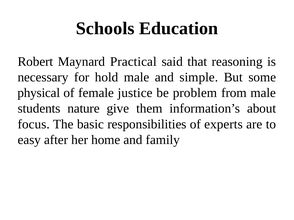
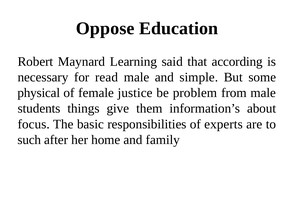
Schools: Schools -> Oppose (105, 28)
Practical: Practical -> Learning (133, 62)
reasoning: reasoning -> according (237, 62)
hold: hold -> read (107, 77)
nature: nature -> things (84, 109)
easy: easy -> such (29, 140)
